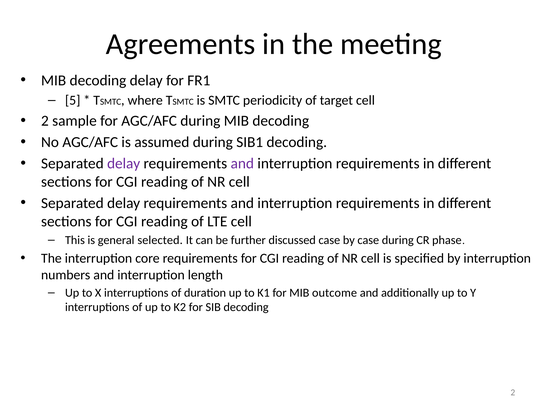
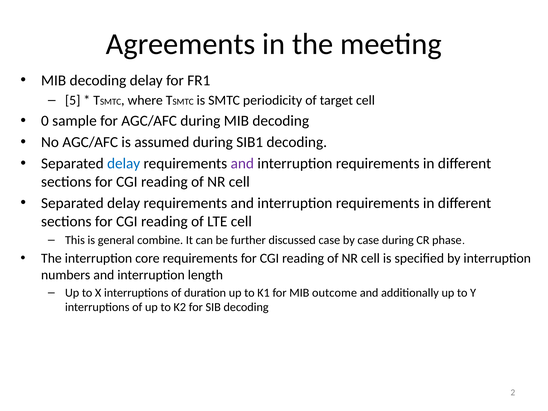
2: 2 -> 0 (45, 121)
delay colour: purple -> blue (124, 164)
selected: selected -> combine (160, 240)
